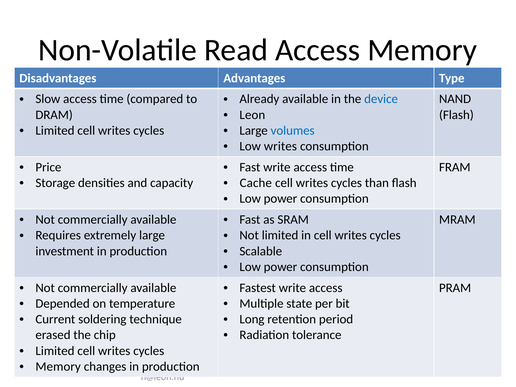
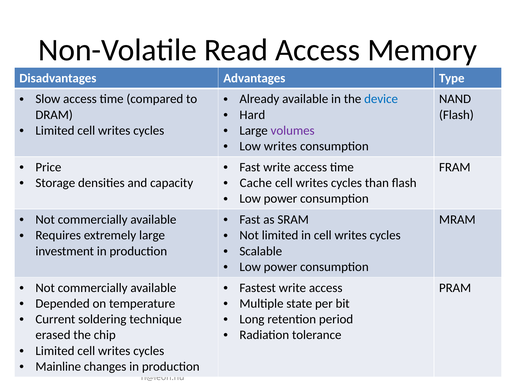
Leon: Leon -> Hard (252, 115)
volumes colour: blue -> purple (293, 131)
Memory: Memory -> Mainline (58, 367)
